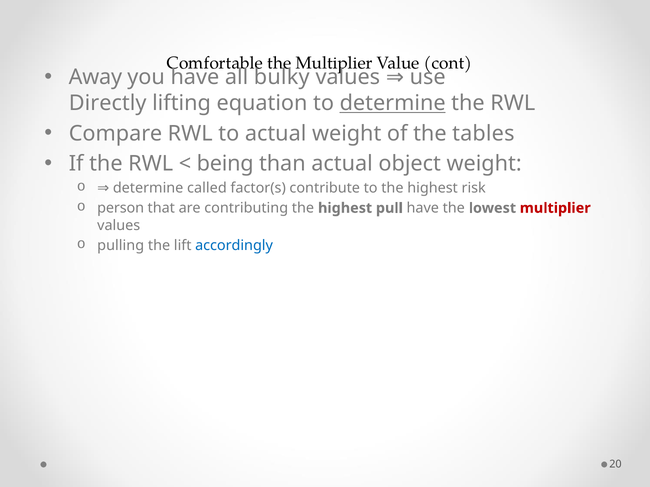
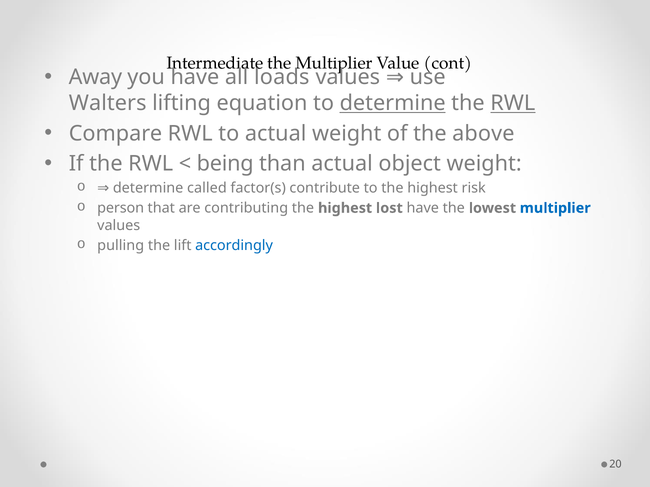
Comfortable: Comfortable -> Intermediate (215, 63)
bulky: bulky -> loads (282, 77)
Directly: Directly -> Walters (108, 103)
RWL underline: none -> present (513, 103)
tables: tables -> above (483, 134)
pull: pull -> lost (389, 208)
multiplier colour: red -> blue (555, 208)
